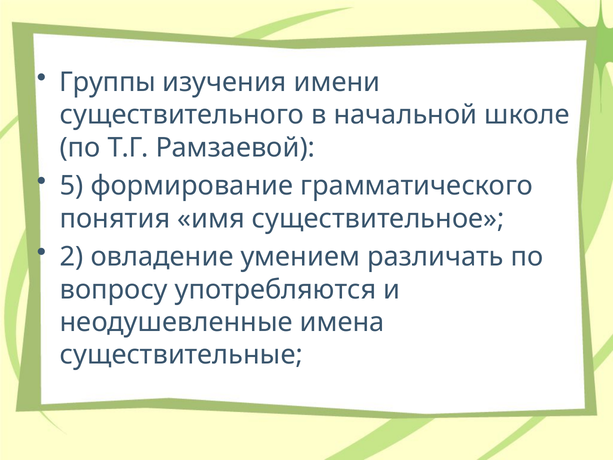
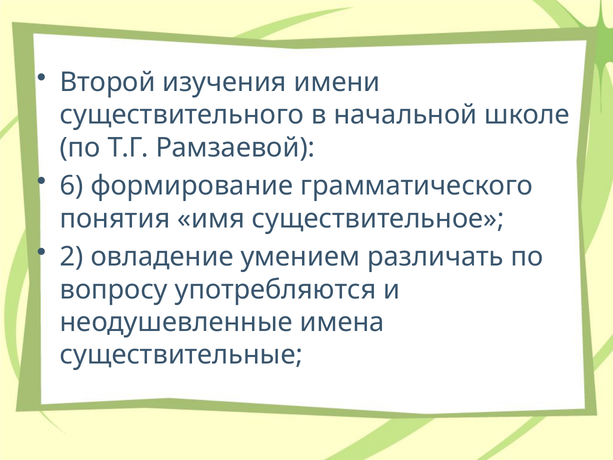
Группы: Группы -> Второй (108, 82)
5: 5 -> 6 (72, 186)
